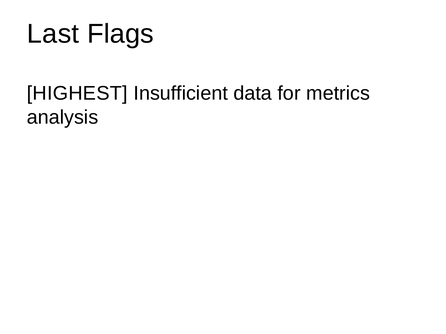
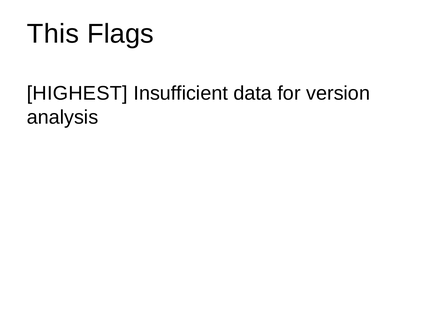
Last: Last -> This (53, 34)
metrics: metrics -> version (338, 94)
